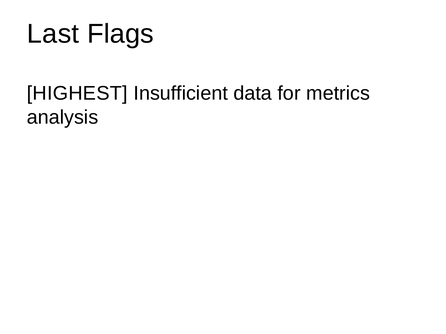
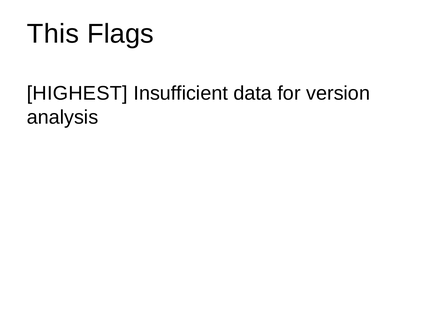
Last: Last -> This (53, 34)
metrics: metrics -> version (338, 94)
